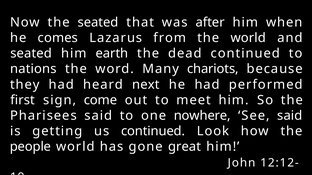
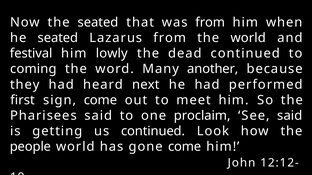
was after: after -> from (210, 22)
he comes: comes -> seated (58, 38)
seated: seated -> festival (31, 54)
earth: earth -> lowly (112, 54)
nations: nations -> coming (33, 69)
chariots: chariots -> another (213, 69)
nowhere: nowhere -> proclaim (202, 116)
gone great: great -> come (185, 147)
